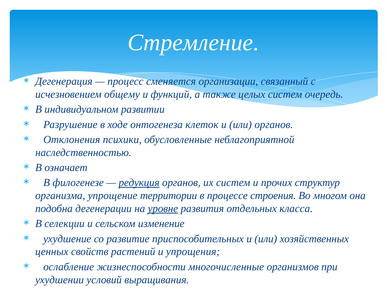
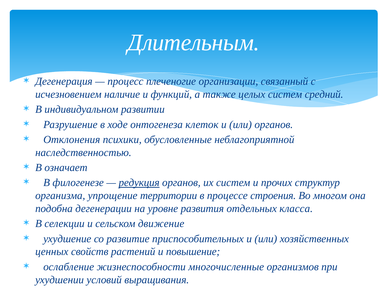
Стремление: Стремление -> Длительным (194, 42)
сменяется: сменяется -> плеченогие (171, 81)
общему: общему -> наличие (122, 94)
очередь: очередь -> средний (324, 94)
уровне underline: present -> none (163, 208)
изменение: изменение -> движение (161, 223)
упрощения: упрощения -> повышение (193, 251)
